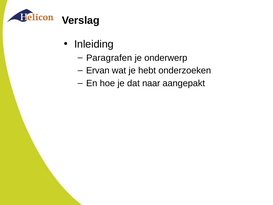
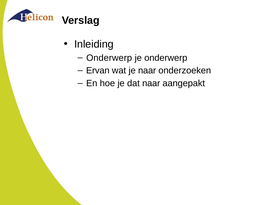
Paragrafen: Paragrafen -> Onderwerp (109, 58)
je hebt: hebt -> naar (147, 70)
